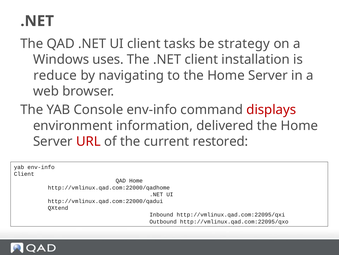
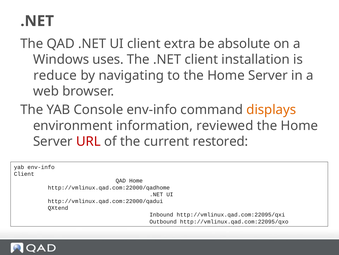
tasks: tasks -> extra (180, 44)
strategy: strategy -> absolute (244, 44)
displays colour: red -> orange (271, 110)
delivered: delivered -> reviewed (225, 125)
